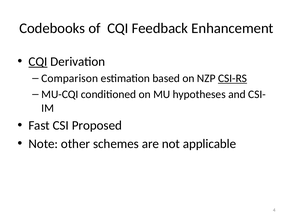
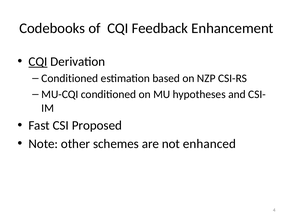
Comparison: Comparison -> Conditioned (70, 78)
CSI-RS underline: present -> none (233, 78)
applicable: applicable -> enhanced (209, 144)
